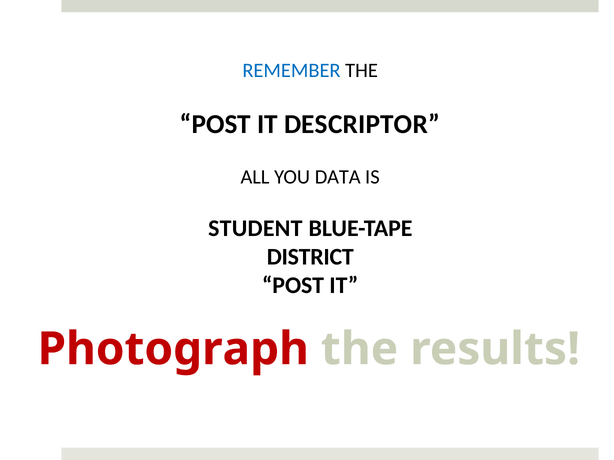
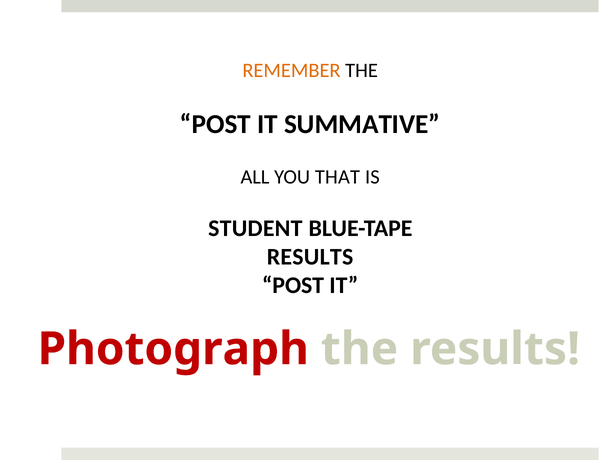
REMEMBER colour: blue -> orange (291, 71)
DESCRIPTOR: DESCRIPTOR -> SUMMATIVE (362, 124)
DATA: DATA -> THAT (338, 177)
DISTRICT: DISTRICT -> RESULTS (310, 257)
